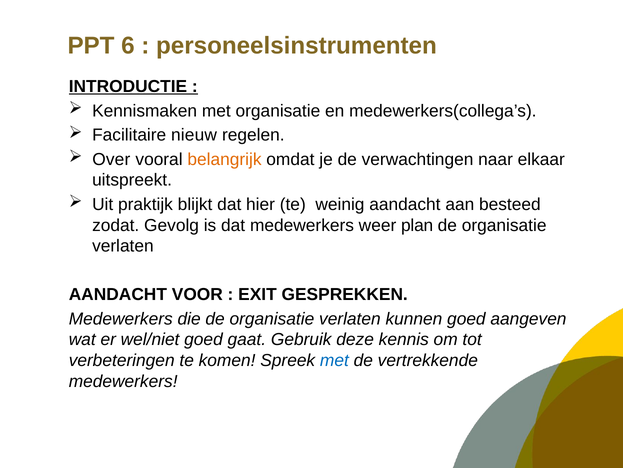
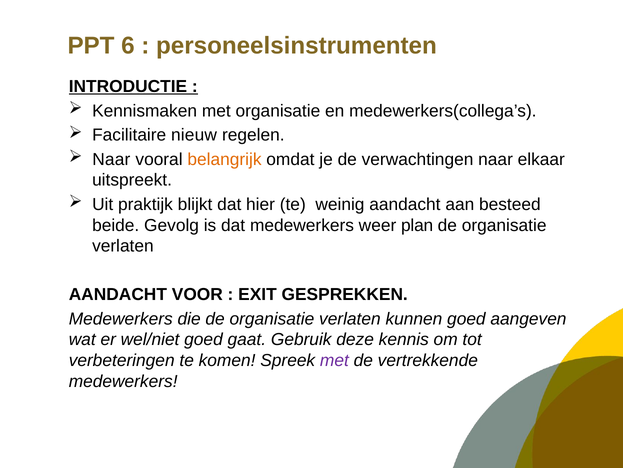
Over: Over -> Naar (111, 159)
zodat: zodat -> beide (116, 225)
met colour: blue -> purple (334, 360)
